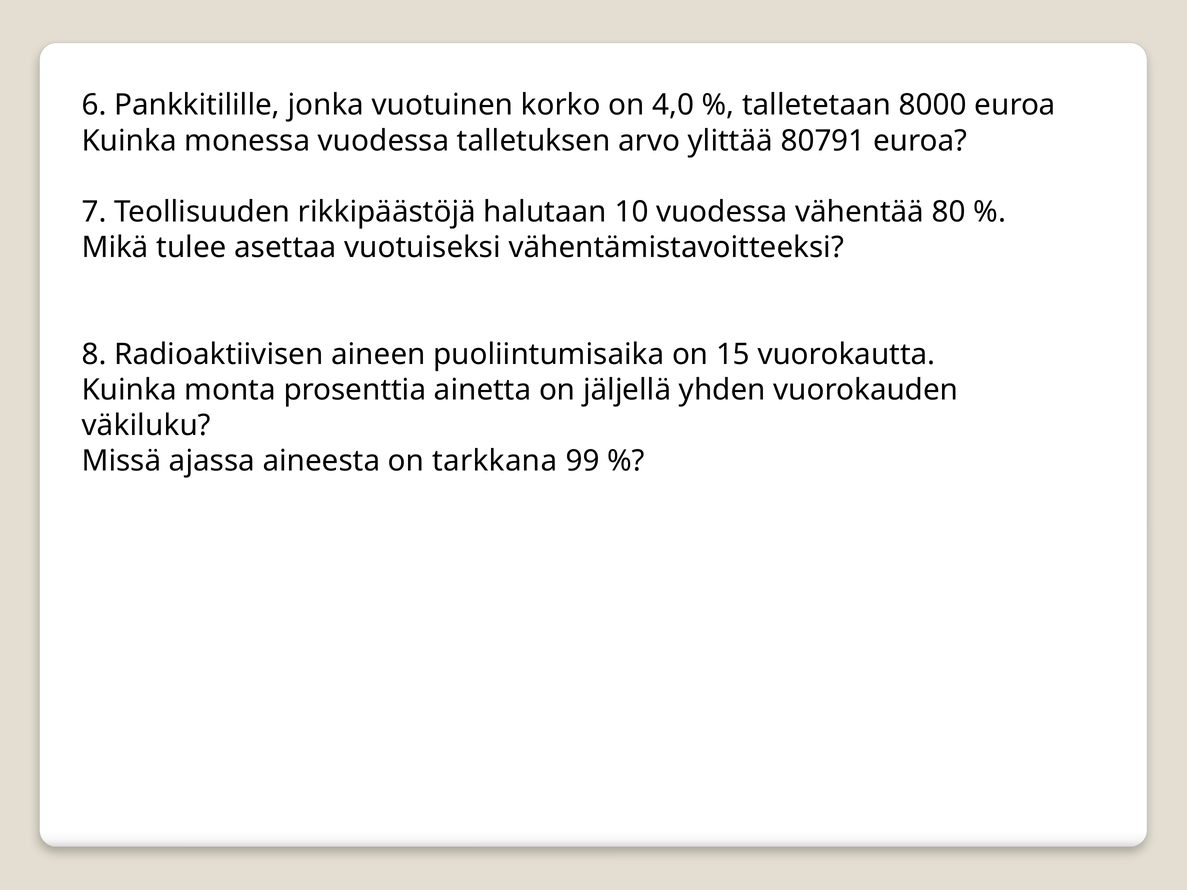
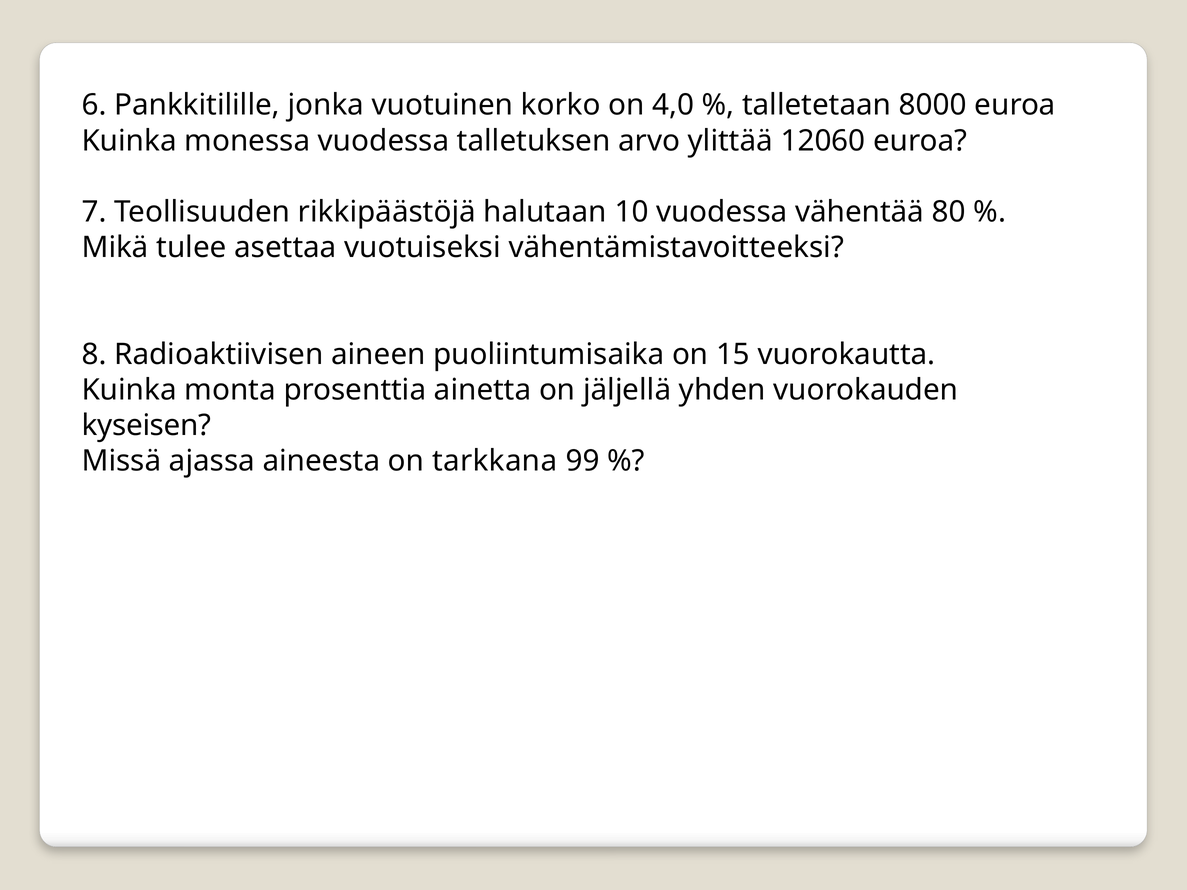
80791: 80791 -> 12060 (823, 141)
väkiluku: väkiluku -> kyseisen (146, 426)
